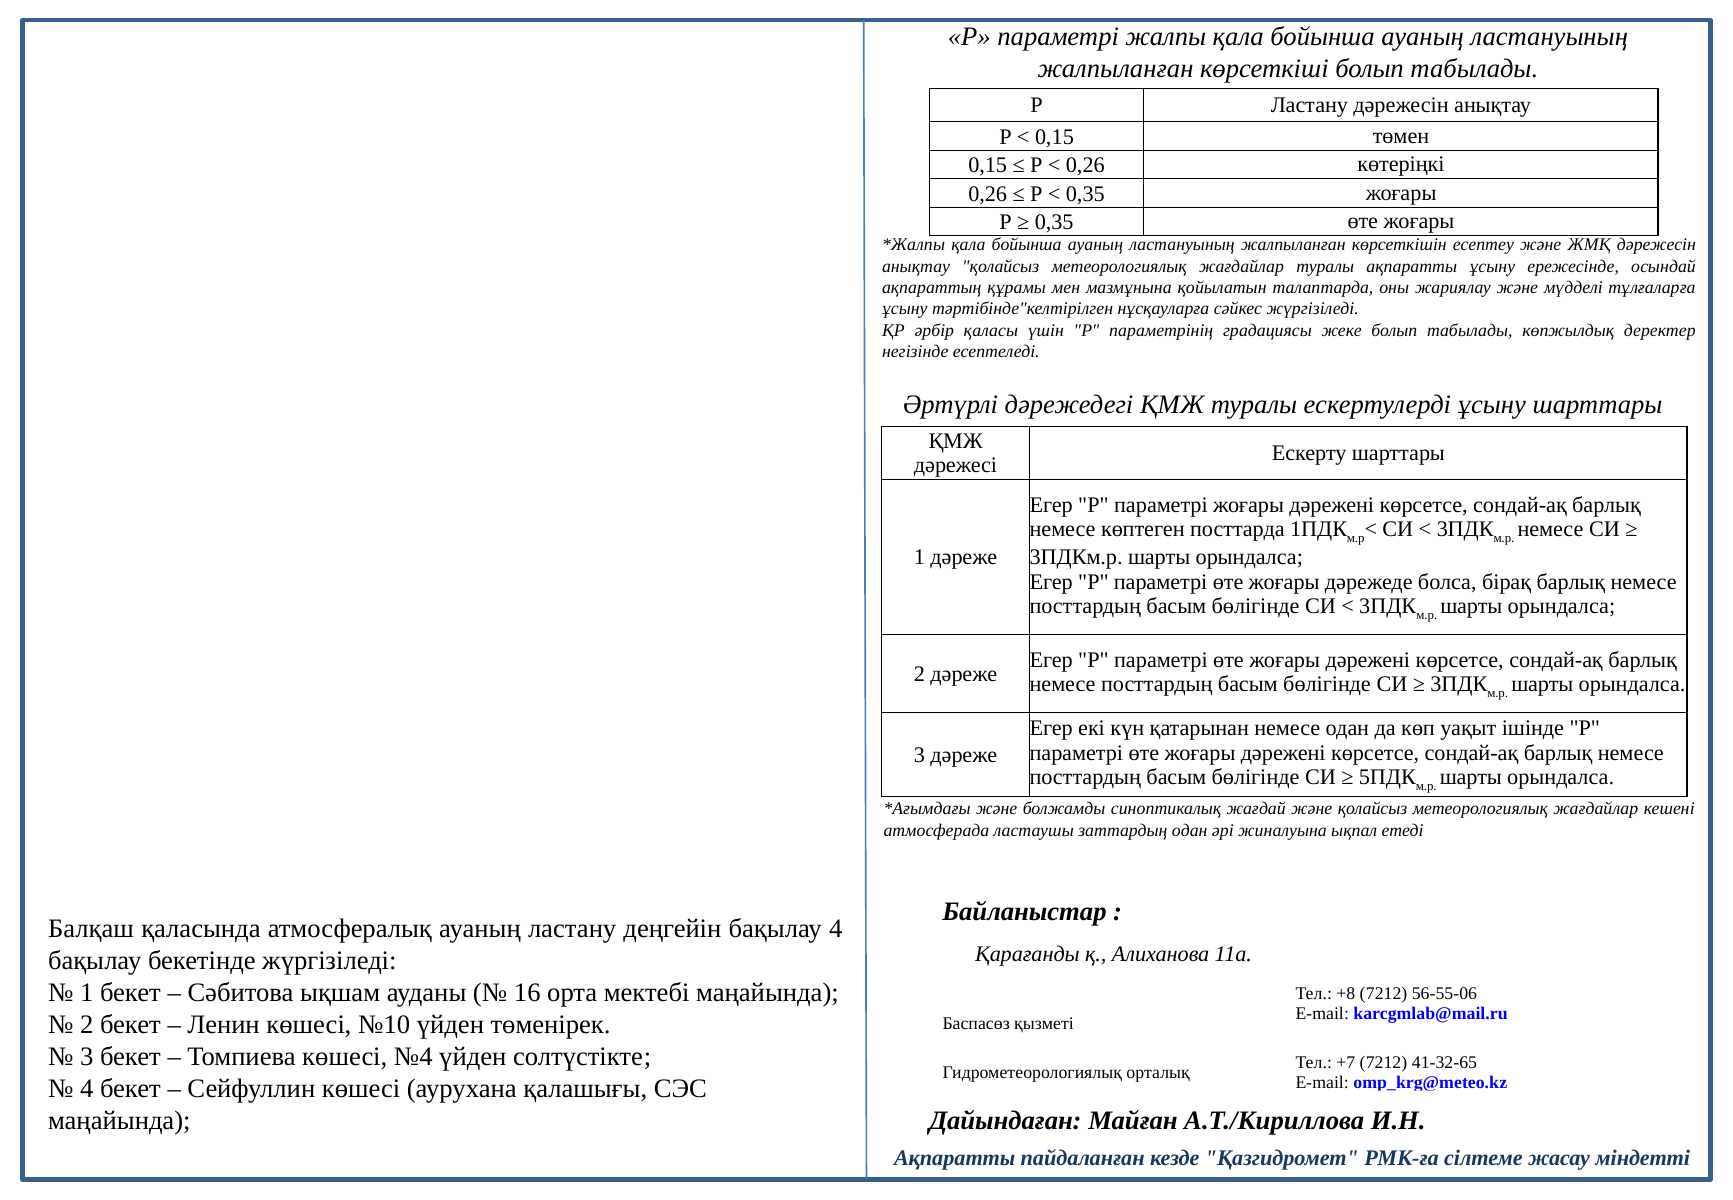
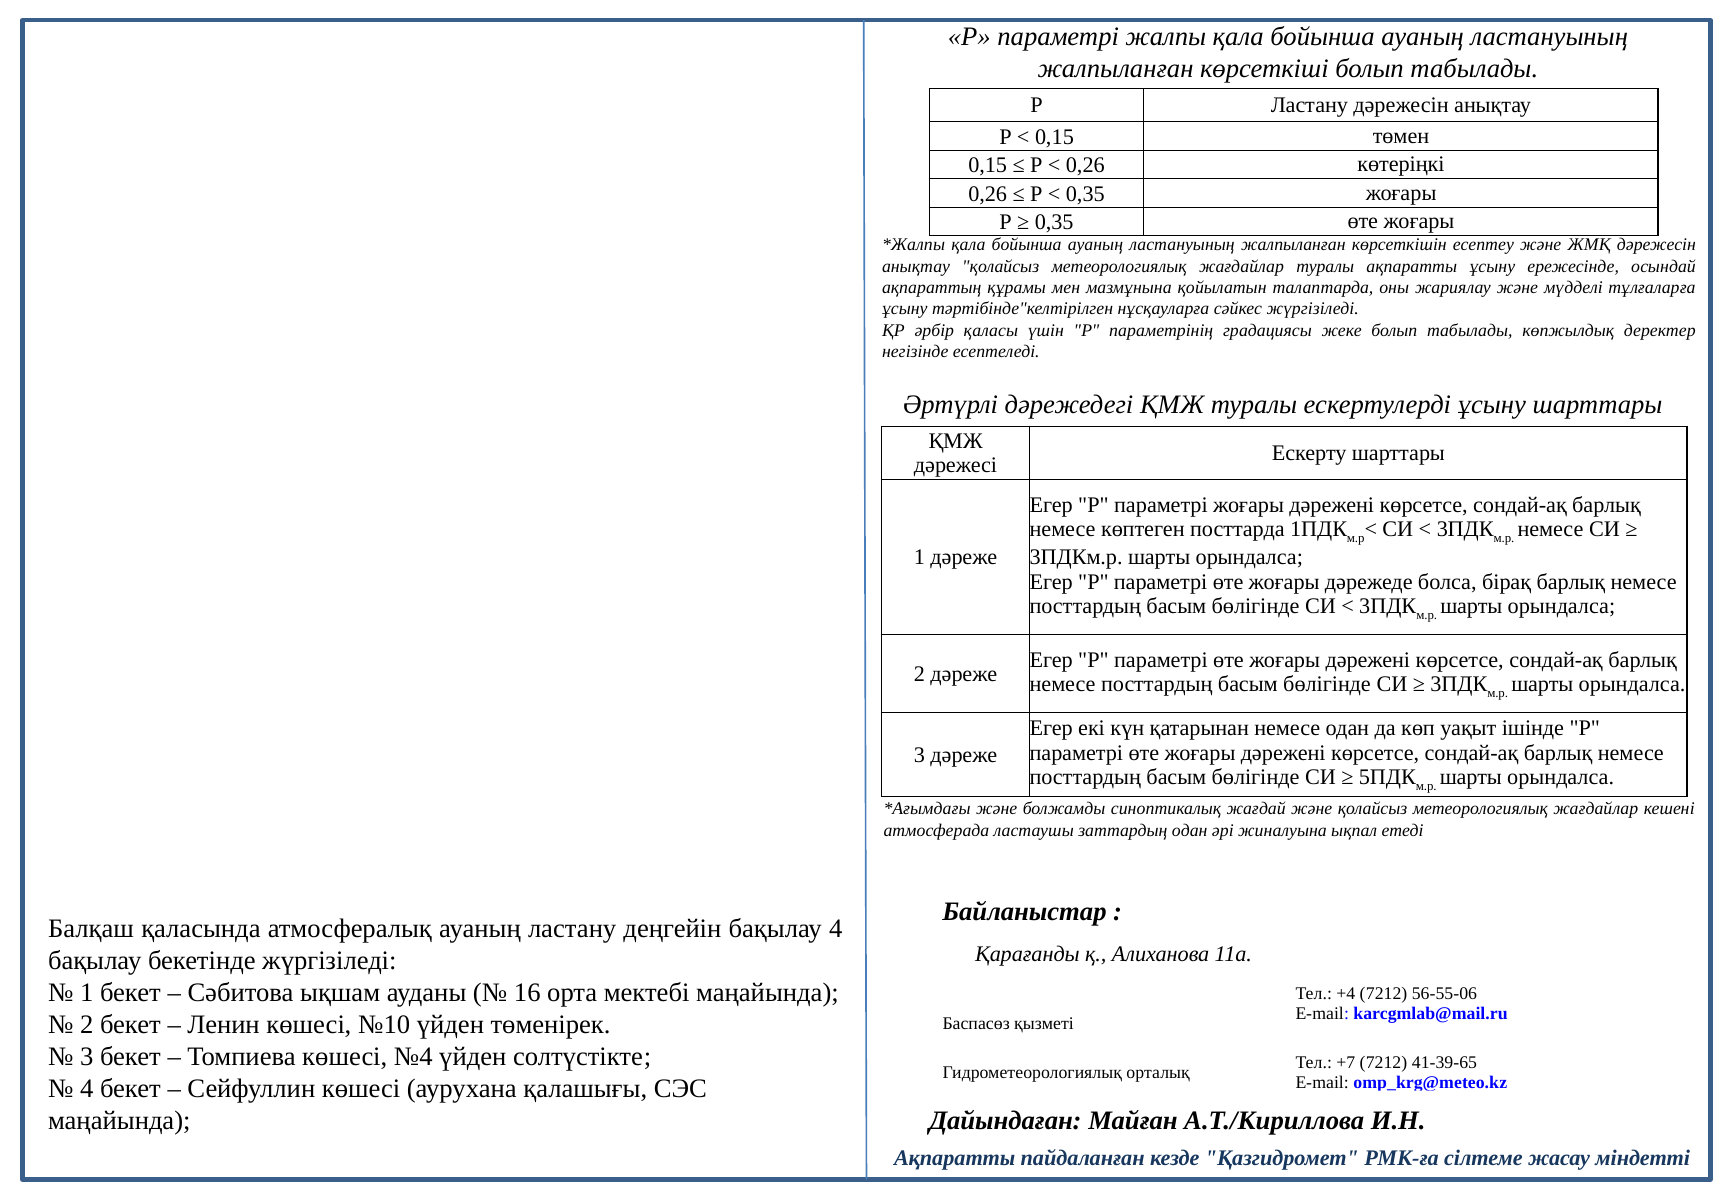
+8: +8 -> +4 (1346, 994)
41-32-65: 41-32-65 -> 41-39-65 (1444, 1063)
